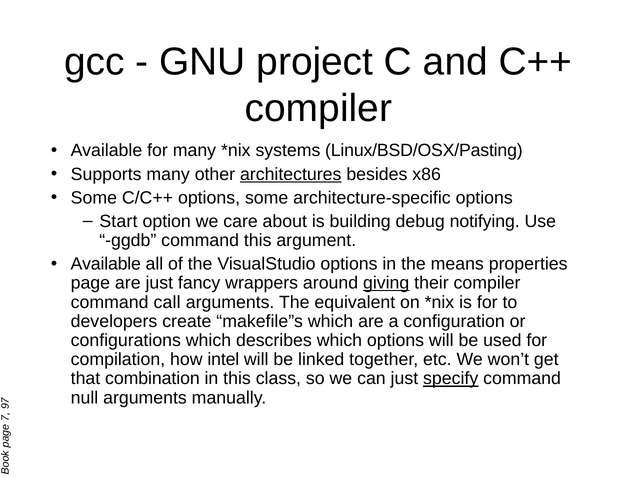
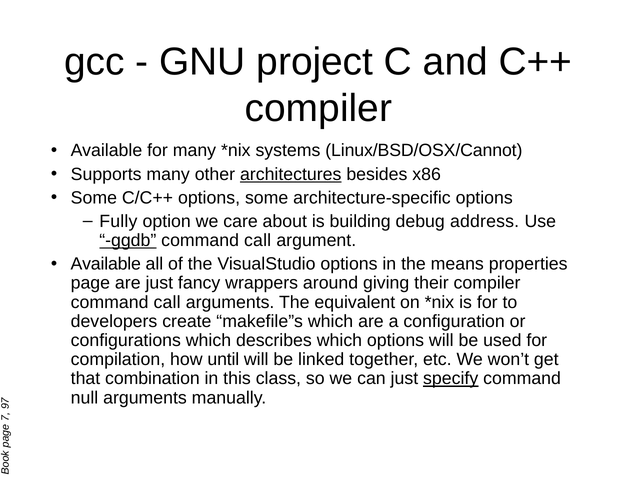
Linux/BSD/OSX/Pasting: Linux/BSD/OSX/Pasting -> Linux/BSD/OSX/Cannot (424, 151)
Start: Start -> Fully (118, 221)
notifying: notifying -> address (485, 221)
ggdb underline: none -> present (128, 240)
this: this -> call (258, 240)
giving underline: present -> none (386, 283)
intel: intel -> until (223, 359)
